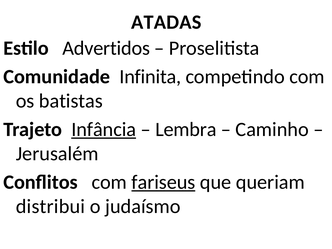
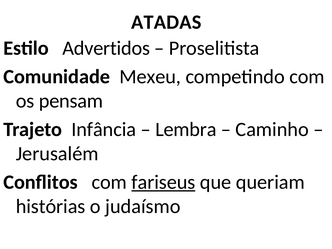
Infinita: Infinita -> Mexeu (150, 77)
batistas: batistas -> pensam (71, 101)
Infância underline: present -> none (104, 129)
distribui: distribui -> histórias (51, 206)
